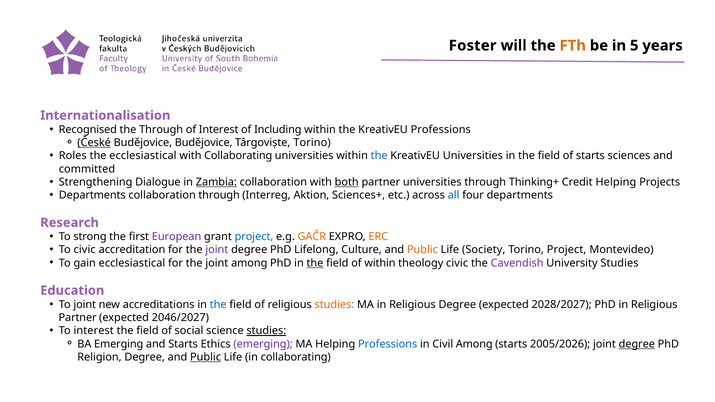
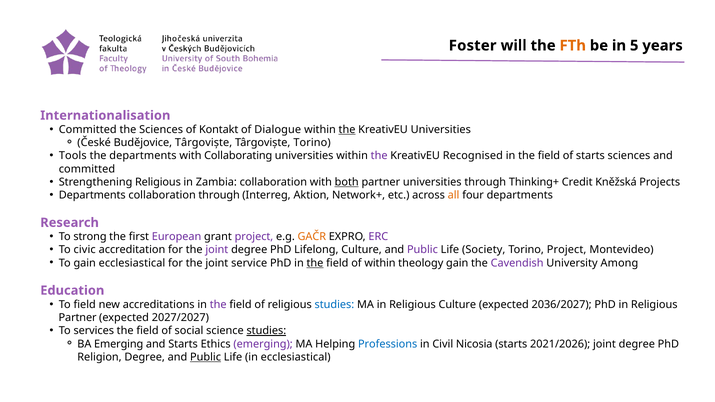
Recognised: Recognised -> Committed (88, 130)
the Through: Through -> Sciences (161, 130)
of Interest: Interest -> Kontakt (219, 130)
Including: Including -> Dialogue (278, 130)
the underline: none -> present (347, 130)
KreativEU Professions: Professions -> Universities (441, 130)
České underline: present -> none (94, 143)
Budějovice Budějovice: Budějovice -> Târgoviște (204, 143)
Roles: Roles -> Tools (73, 156)
the ecclesiastical: ecclesiastical -> departments (143, 156)
the colour: blue -> purple (379, 156)
KreativEU Universities: Universities -> Recognised (473, 156)
Strengthening Dialogue: Dialogue -> Religious (158, 182)
Zambia underline: present -> none (216, 182)
Credit Helping: Helping -> Kněžská (616, 182)
Sciences+: Sciences+ -> Network+ (359, 195)
all colour: blue -> orange (454, 195)
project colour: blue -> purple (254, 237)
ERC colour: orange -> purple (378, 237)
Public colour: orange -> purple (422, 250)
joint among: among -> service (249, 263)
theology civic: civic -> gain (457, 263)
University Studies: Studies -> Among (619, 263)
To joint: joint -> field (85, 305)
the colour: blue -> purple (218, 305)
studies colour: orange -> blue (334, 305)
Religious Degree: Degree -> Culture (457, 305)
2028/2027: 2028/2027 -> 2036/2027 (562, 305)
2046/2027: 2046/2027 -> 2027/2027 (180, 318)
To interest: interest -> services (94, 331)
Civil Among: Among -> Nicosia (474, 344)
2005/2026: 2005/2026 -> 2021/2026 (560, 344)
degree underline: present -> none (637, 344)
in collaborating: collaborating -> ecclesiastical (296, 357)
